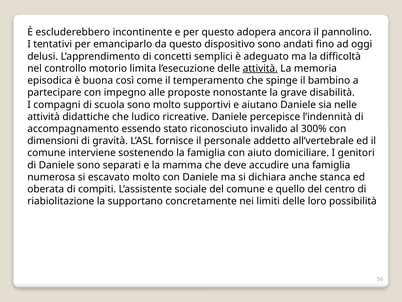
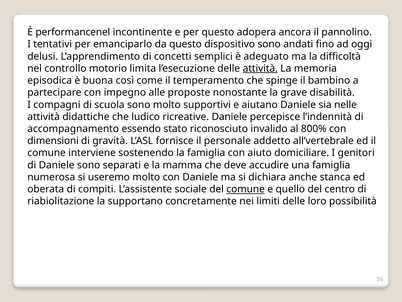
escluderebbero: escluderebbero -> performancenel (73, 32)
300%: 300% -> 800% (314, 129)
escavato: escavato -> useremo (109, 177)
comune underline: none -> present (246, 189)
